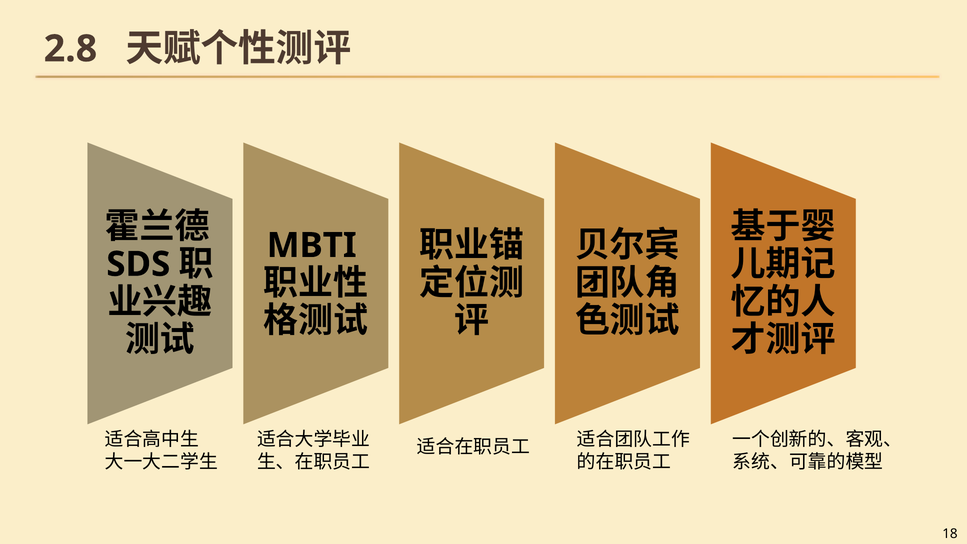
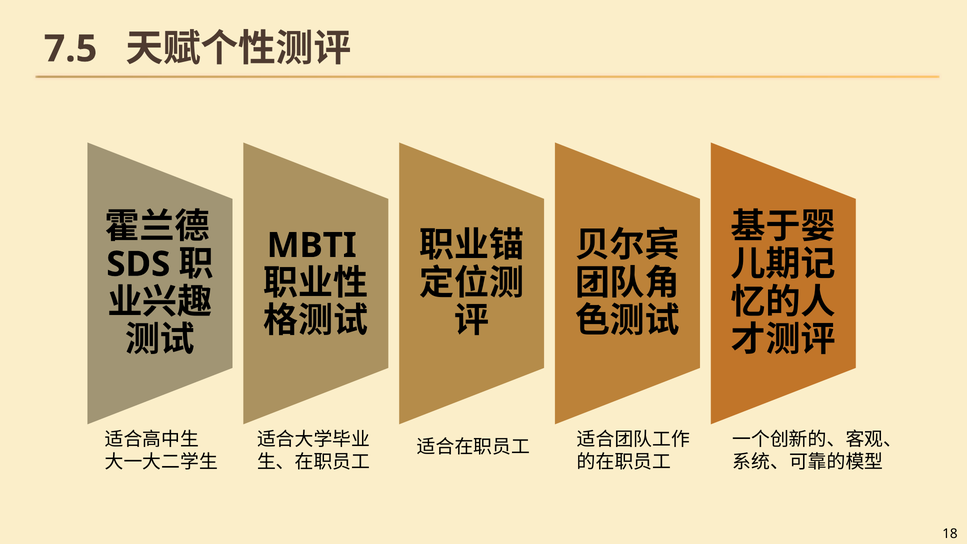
2.8: 2.8 -> 7.5 (70, 49)
